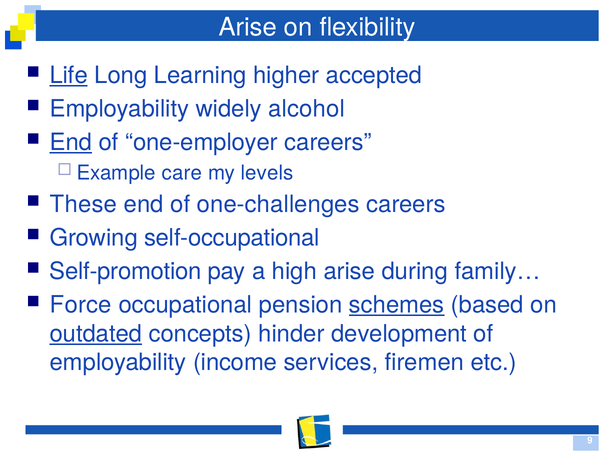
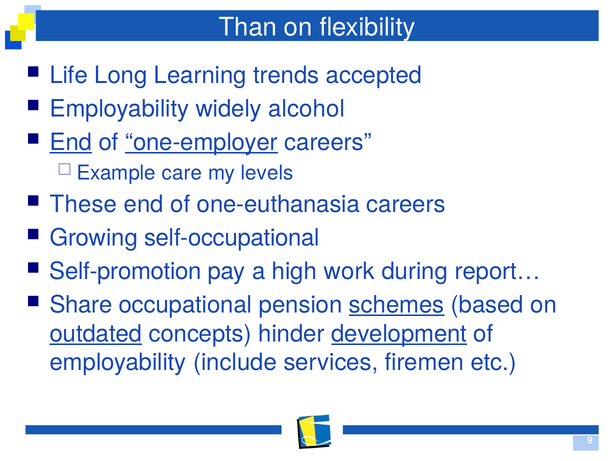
Arise: Arise -> Than (248, 27)
Life underline: present -> none (69, 75)
higher: higher -> trends (286, 75)
one-employer underline: none -> present (202, 142)
one-challenges: one-challenges -> one-euthanasia (278, 204)
high arise: arise -> work (349, 271)
family…: family… -> report… (498, 271)
Force: Force -> Share (81, 305)
development underline: none -> present (399, 333)
income: income -> include (235, 362)
